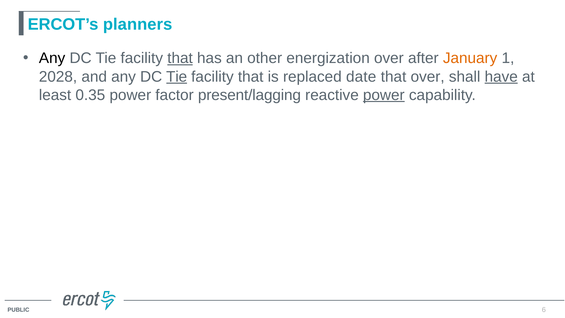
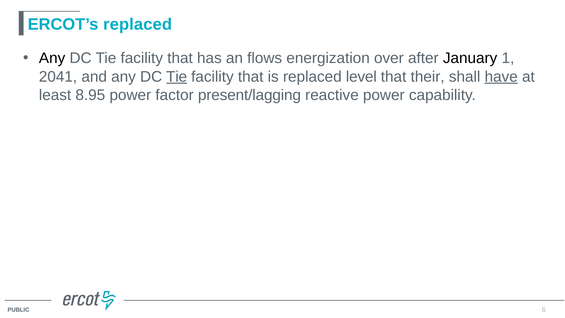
ERCOT’s planners: planners -> replaced (138, 24)
that underline: present -> none (180, 58)
other: other -> flows (265, 58)
January colour: orange -> black (470, 58)
2028: 2028 -> 2041 (58, 77)
date: date -> level (361, 77)
that over: over -> their (428, 77)
0.35: 0.35 -> 8.95 (90, 95)
power underline: present -> none (384, 95)
